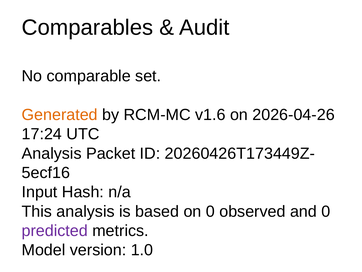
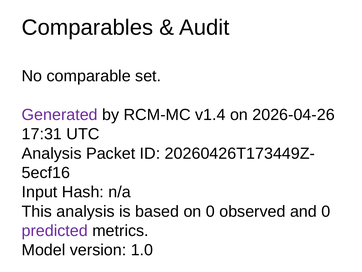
Generated colour: orange -> purple (60, 115)
v1.6: v1.6 -> v1.4 (210, 115)
17:24: 17:24 -> 17:31 (42, 134)
